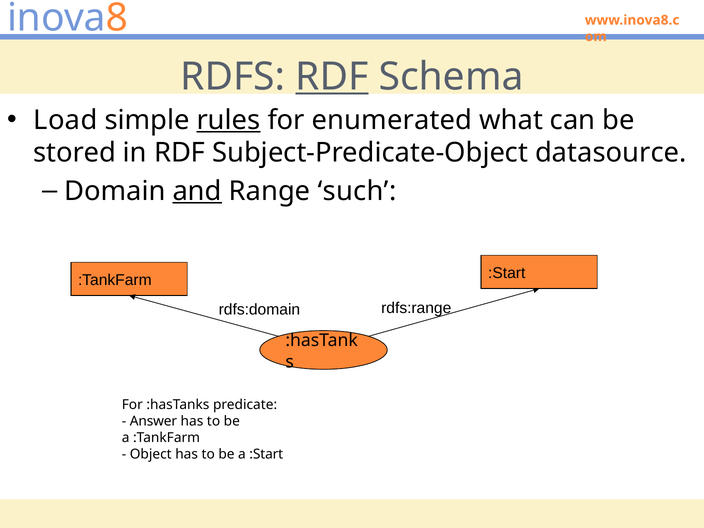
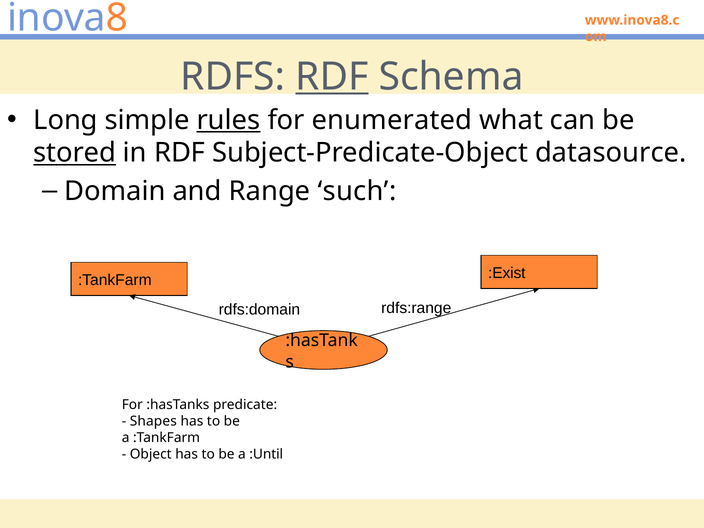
Load: Load -> Long (66, 120)
stored underline: none -> present (75, 153)
and underline: present -> none (197, 191)
:TankFarm :Start: :Start -> :Exist (507, 273)
Answer: Answer -> Shapes (153, 421)
a :Start: :Start -> :Until (266, 454)
